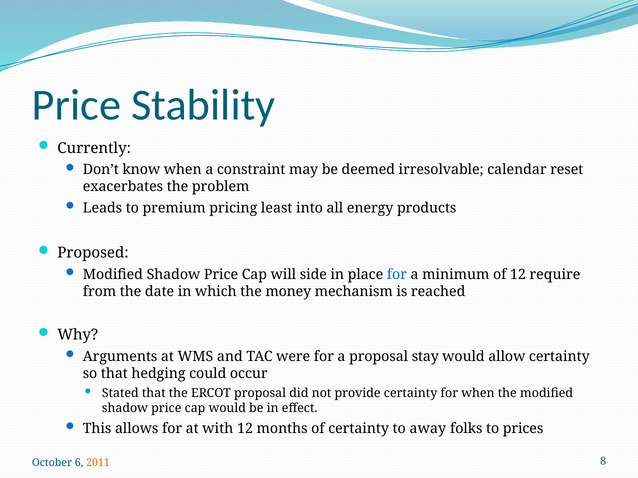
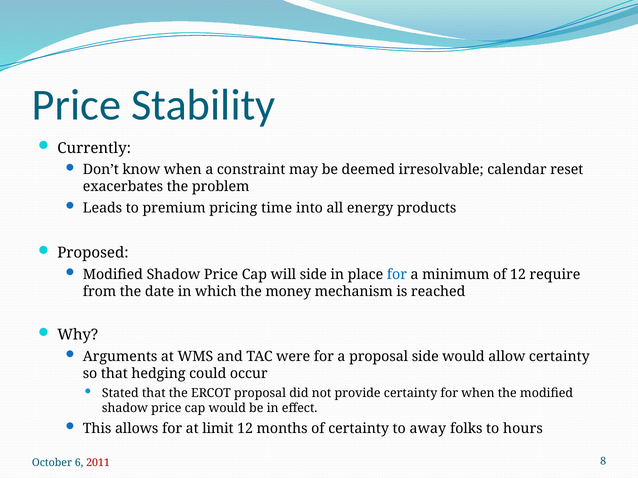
least: least -> time (277, 208)
proposal stay: stay -> side (425, 357)
with: with -> limit (218, 429)
prices: prices -> hours (523, 429)
2011 colour: orange -> red (98, 463)
